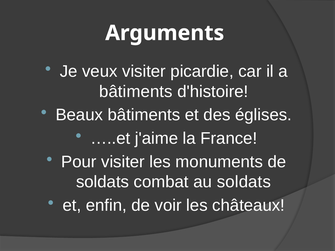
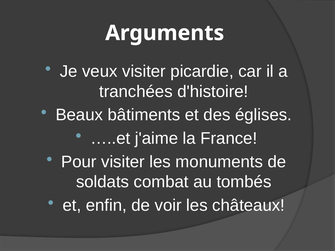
bâtiments: bâtiments -> tranchées (136, 92)
au soldats: soldats -> tombés (244, 182)
